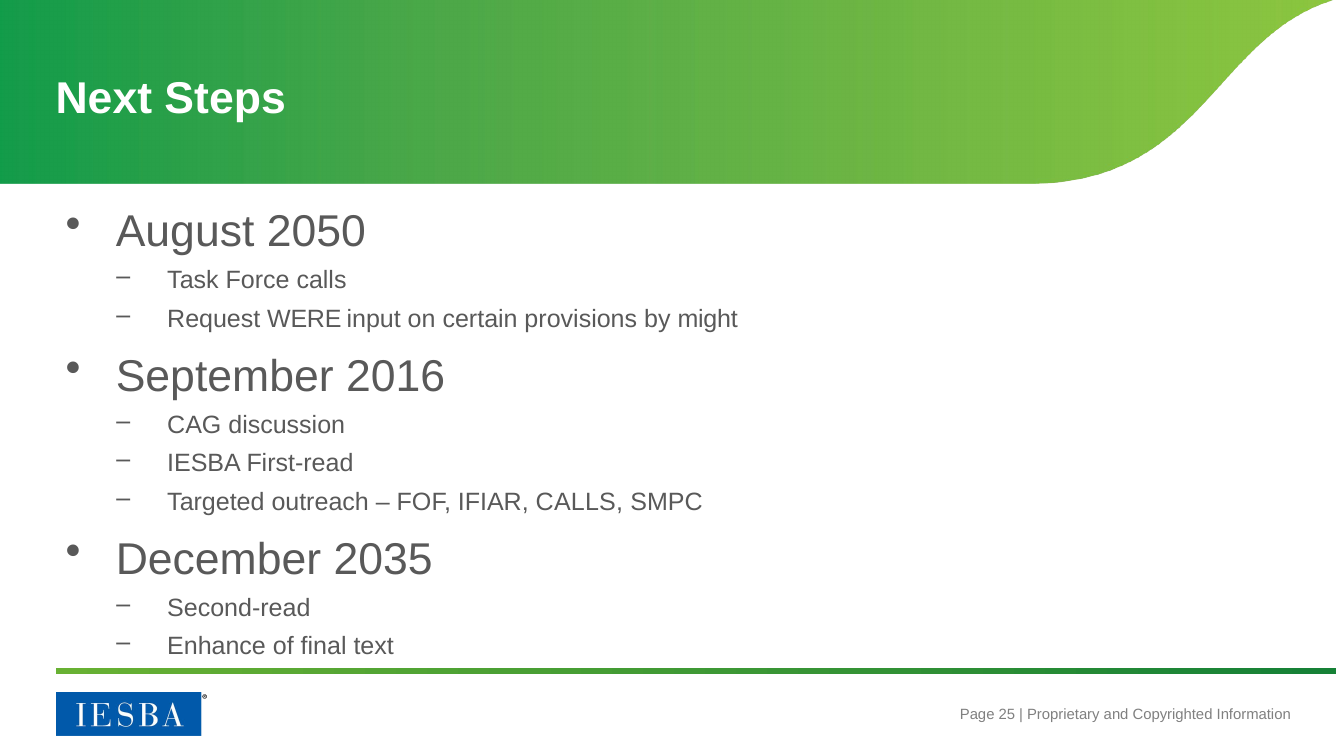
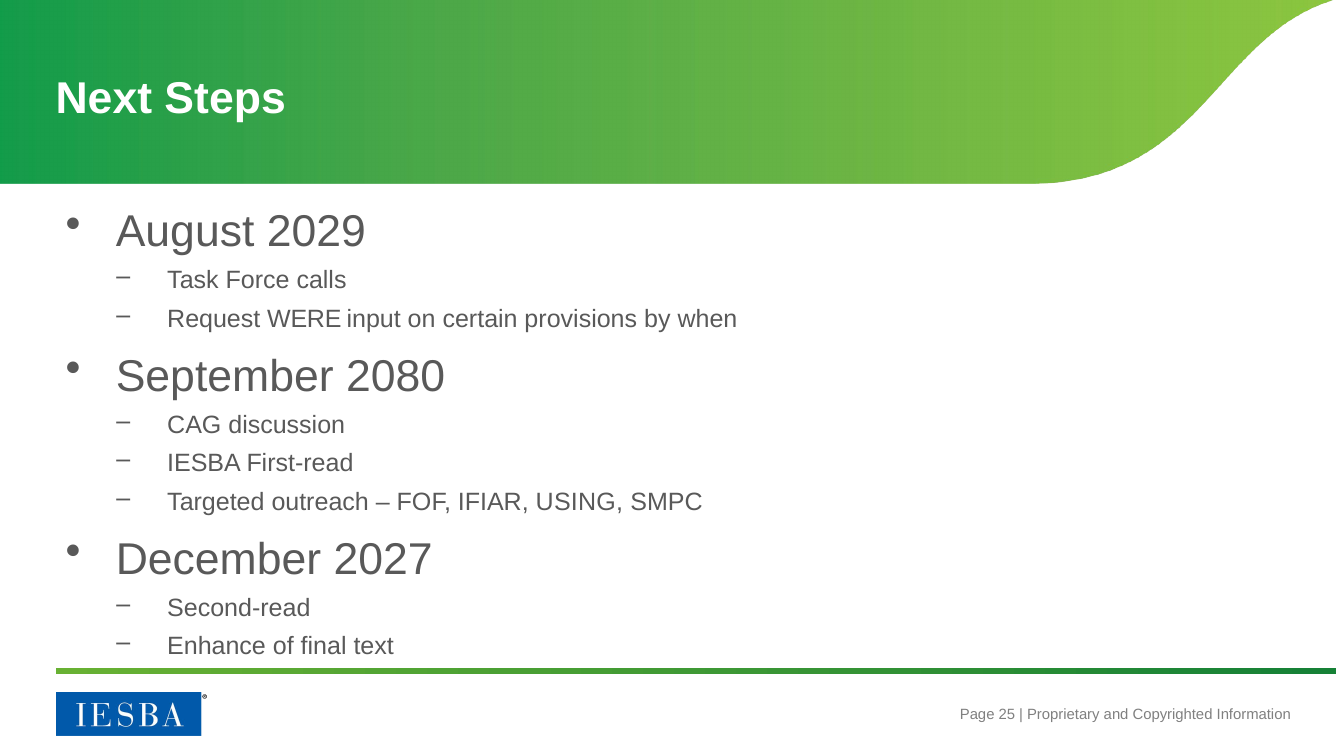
2050: 2050 -> 2029 (316, 232)
might: might -> when (708, 319)
2016: 2016 -> 2080 (396, 377)
IFIAR CALLS: CALLS -> USING (579, 502)
2035: 2035 -> 2027 (383, 560)
